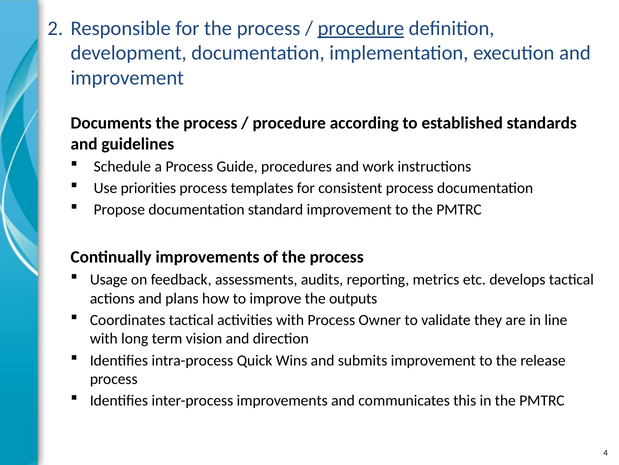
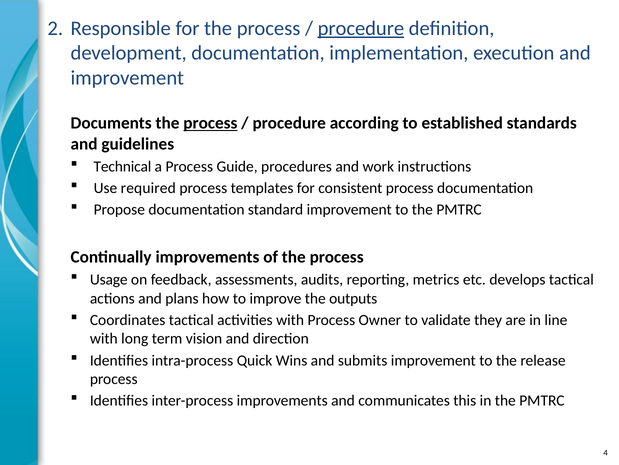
process underline: none -> present (210, 123)
Schedule: Schedule -> Technical (122, 166)
priorities: priorities -> required (148, 188)
